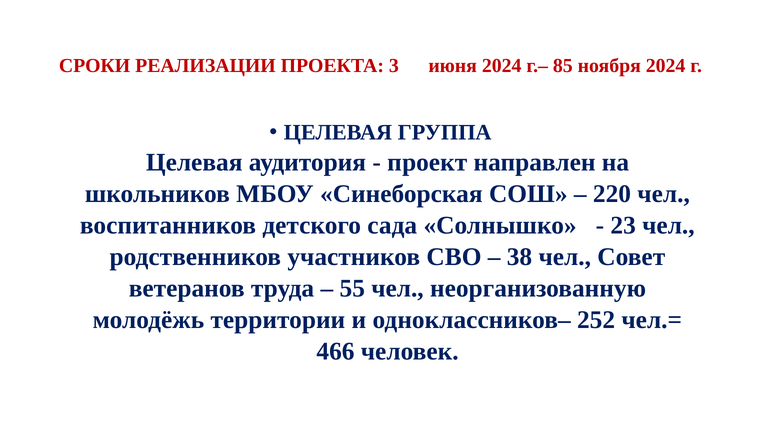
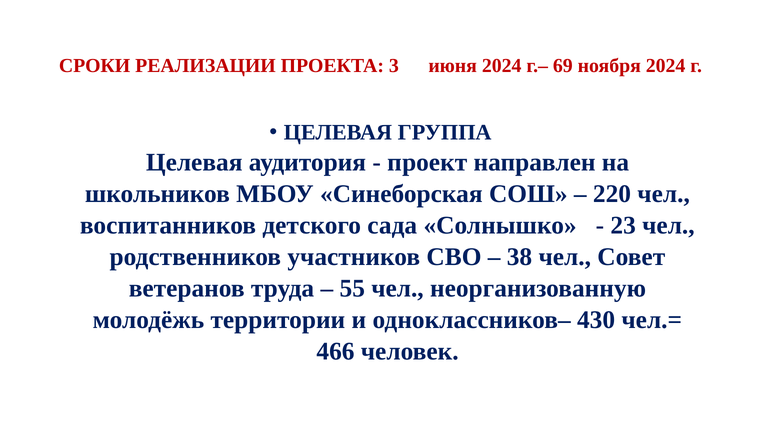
85: 85 -> 69 (563, 66)
252: 252 -> 430 (596, 320)
